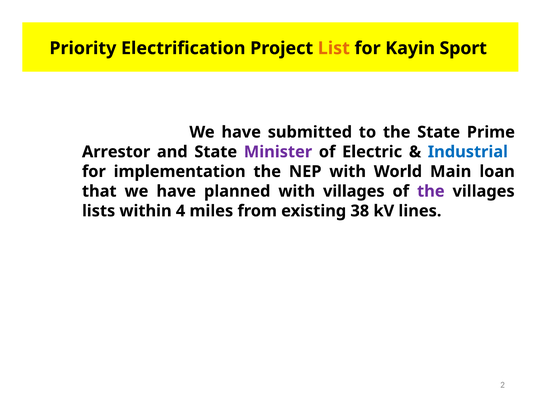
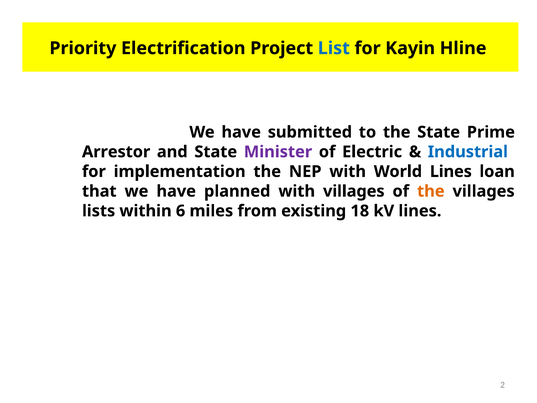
List colour: orange -> blue (334, 48)
Sport: Sport -> Hline (463, 48)
World Main: Main -> Lines (451, 171)
the colour: purple -> orange (431, 191)
4: 4 -> 6 (181, 211)
38: 38 -> 18 (360, 211)
